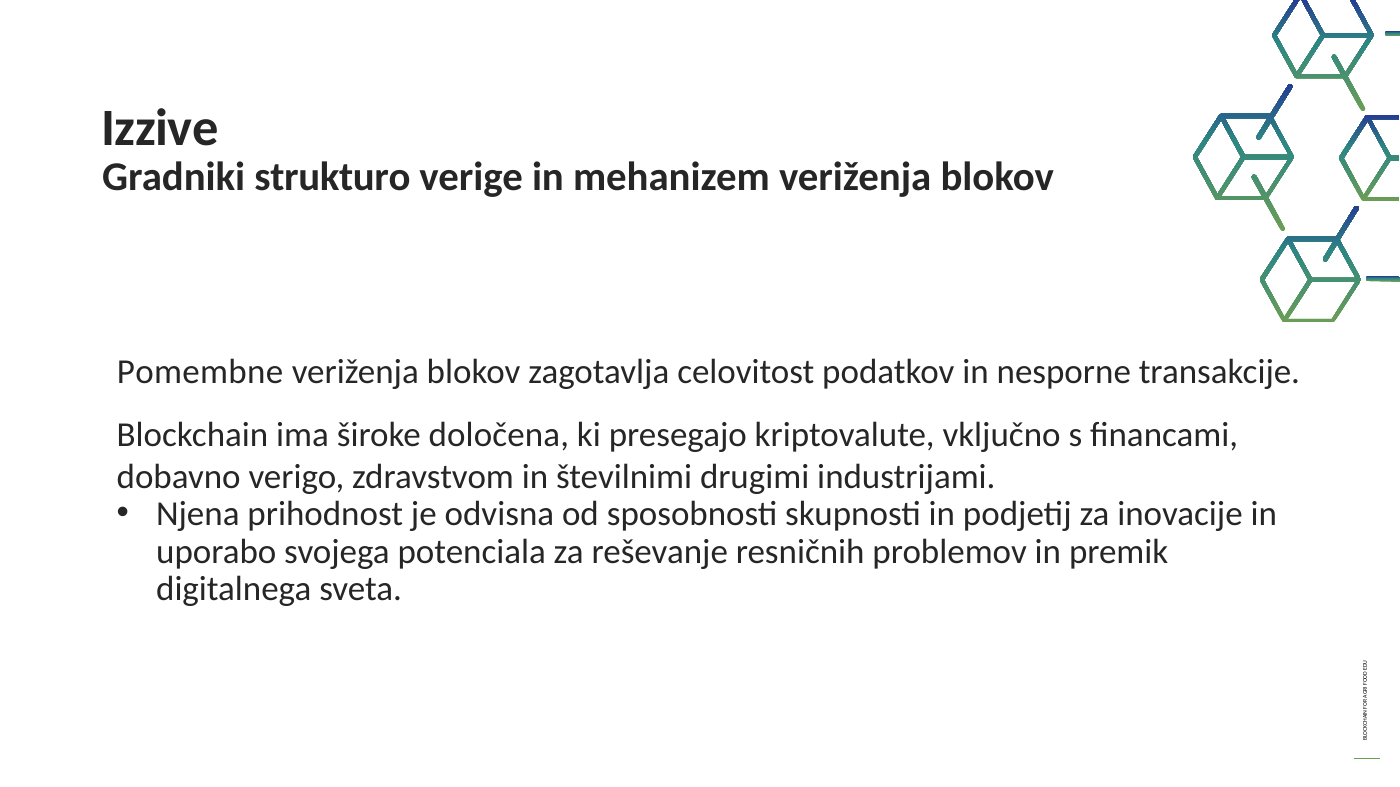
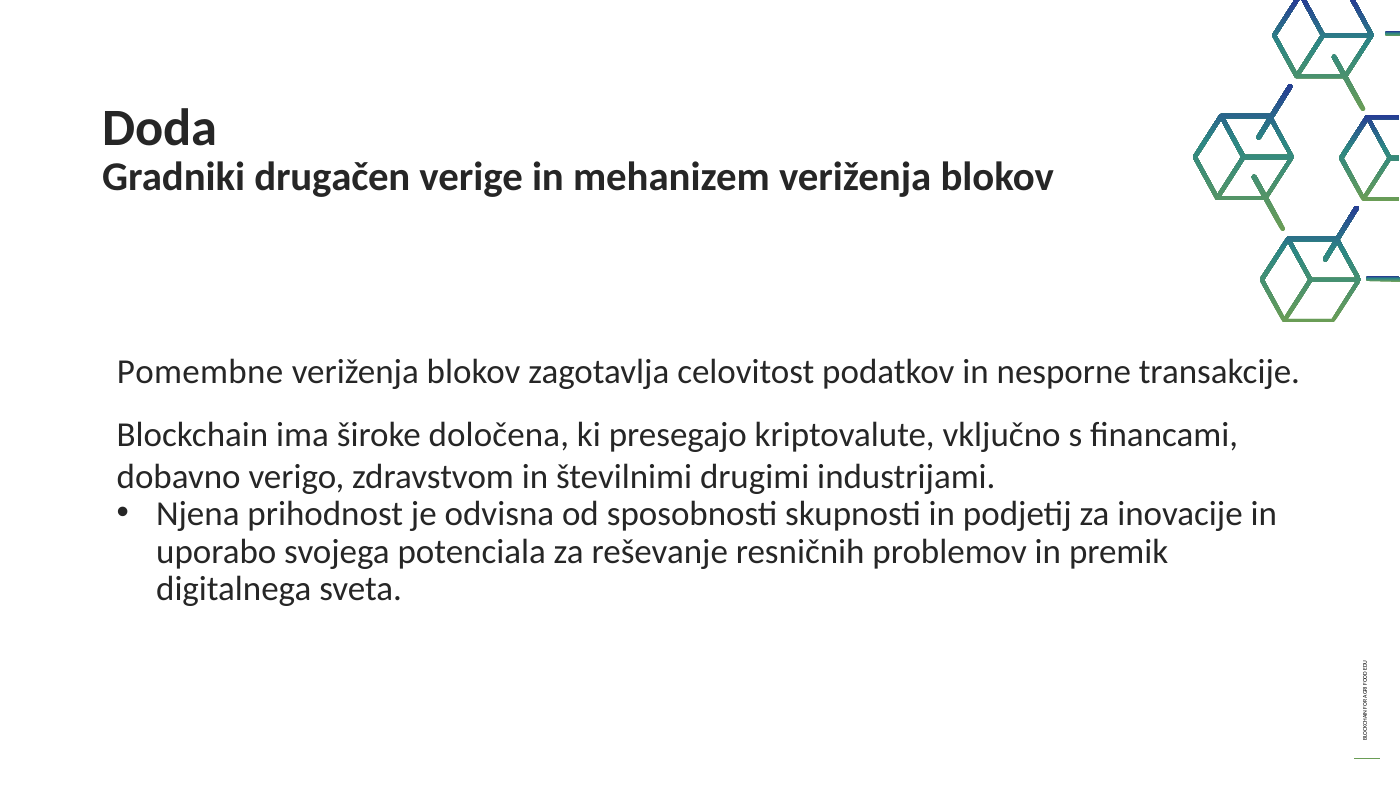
Izzive: Izzive -> Doda (160, 128)
strukturo: strukturo -> drugačen (332, 178)
